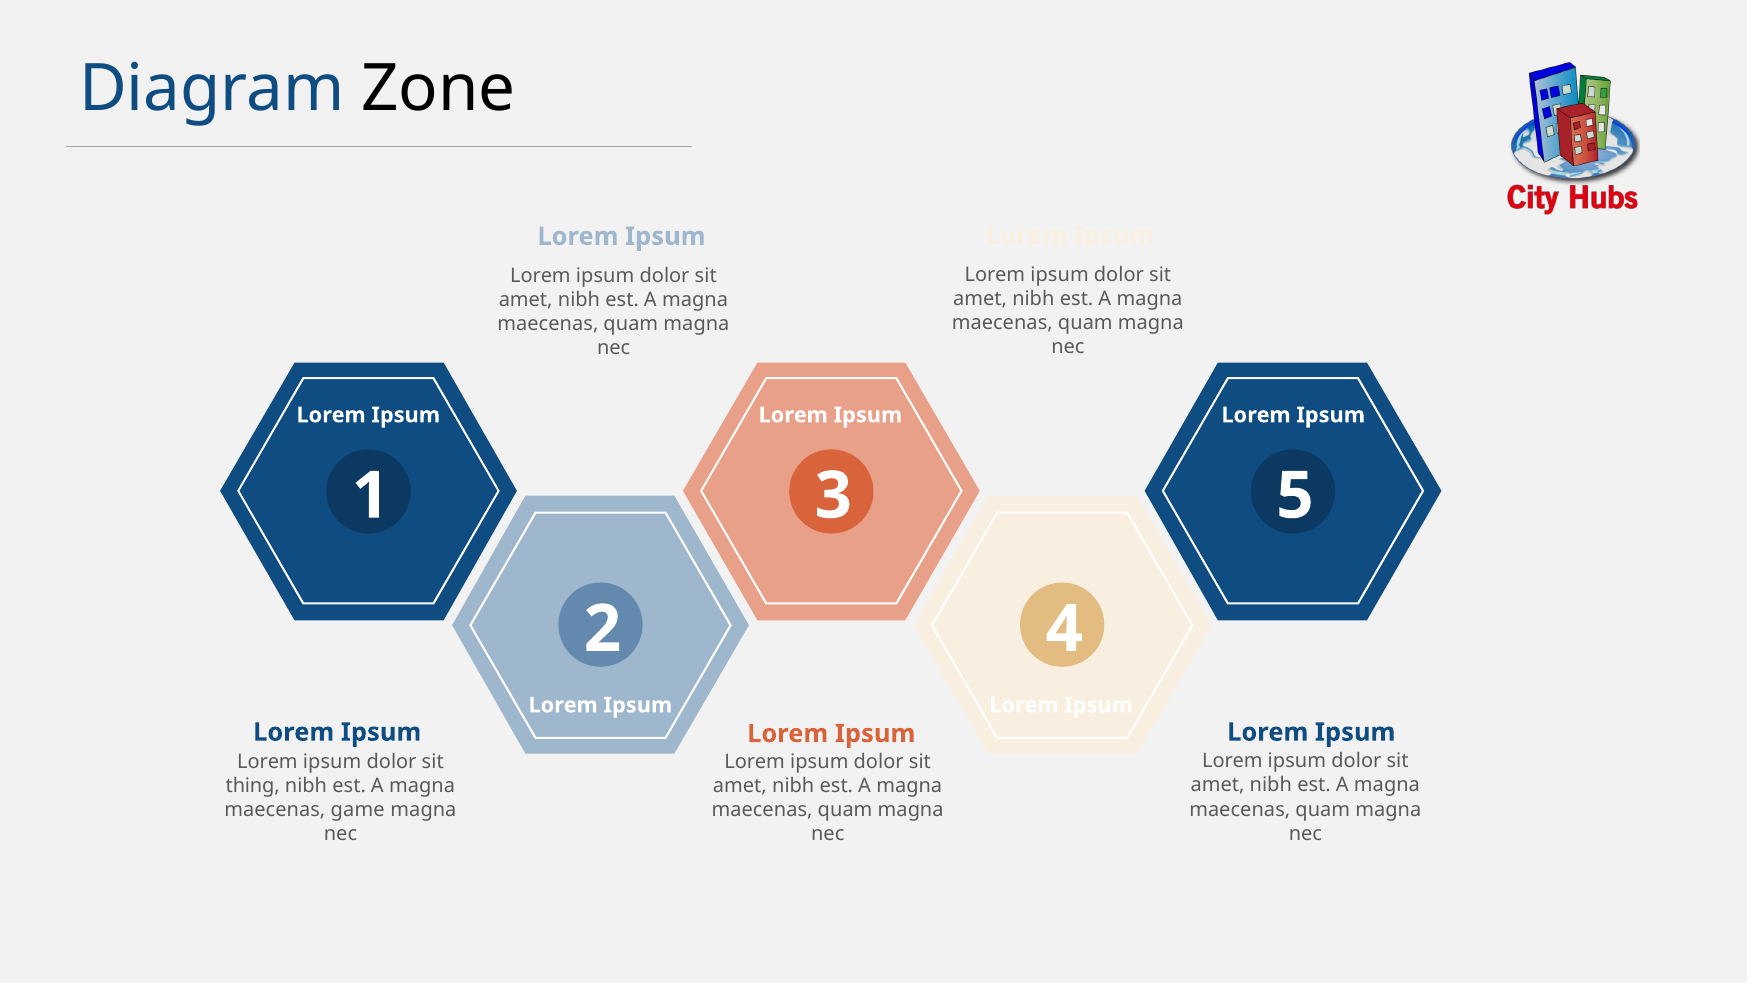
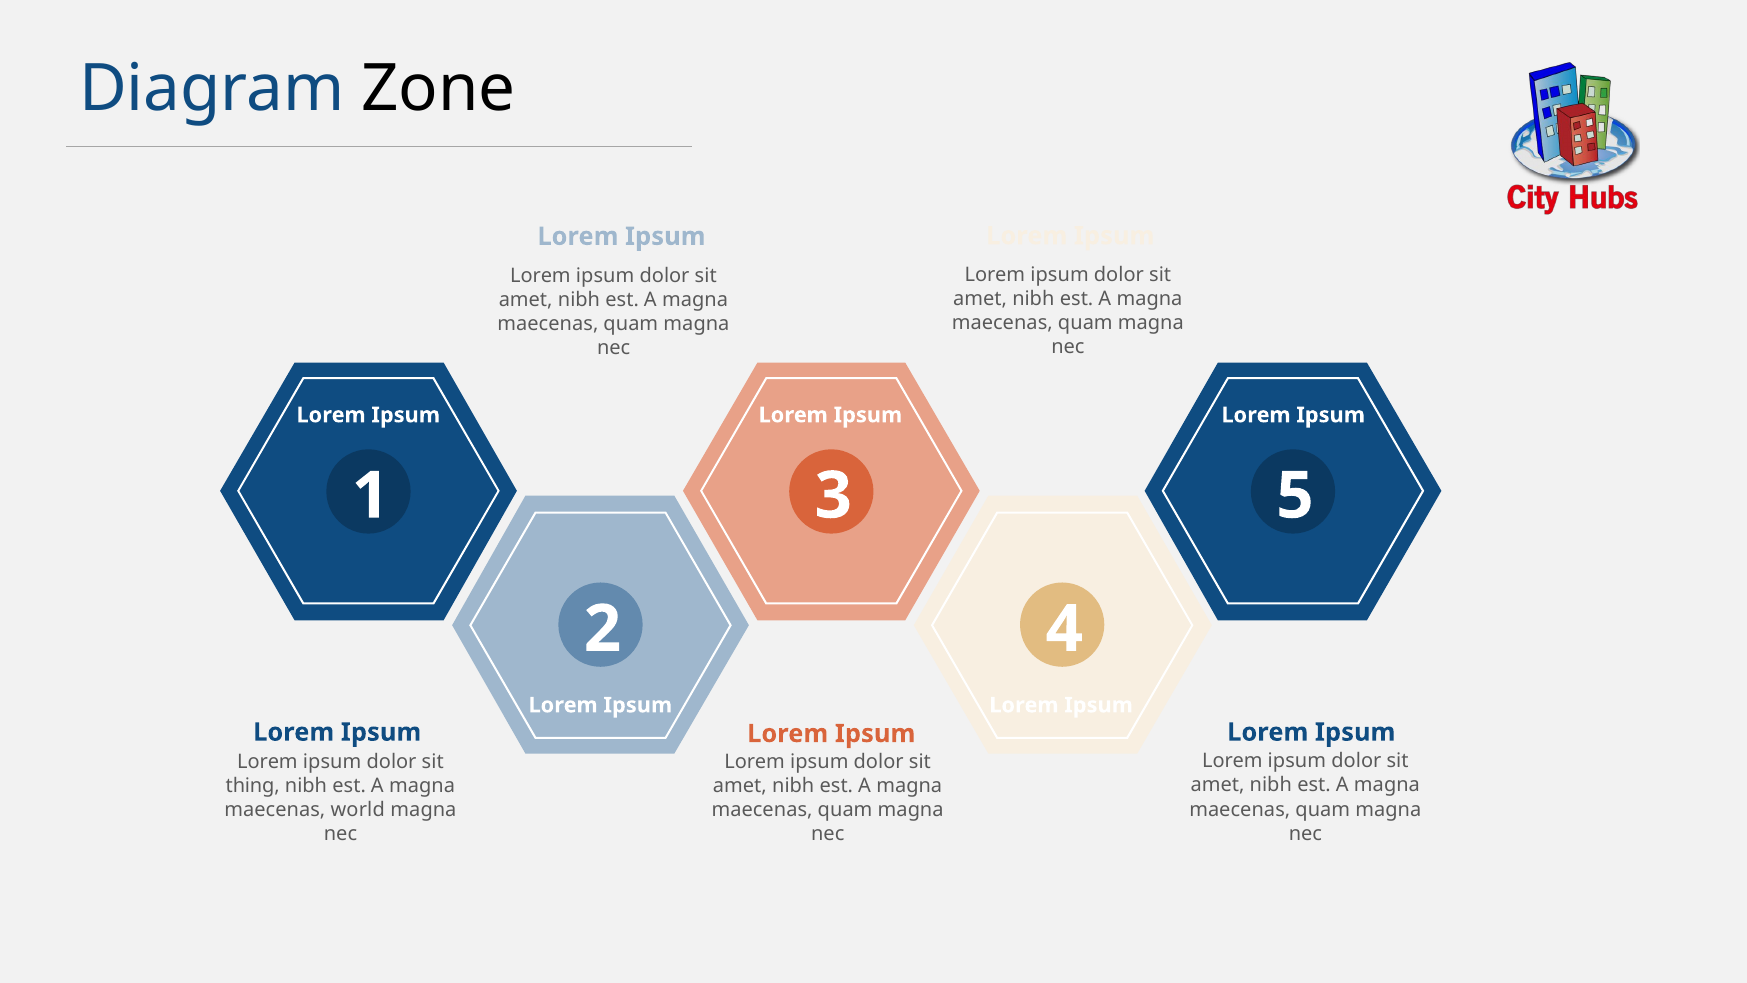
game: game -> world (358, 809)
